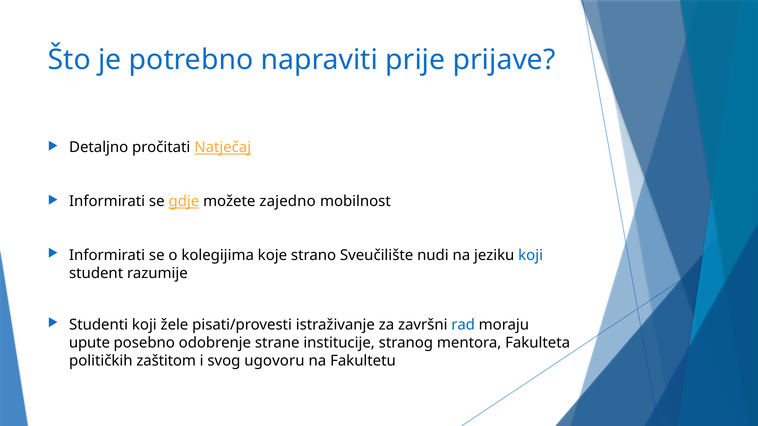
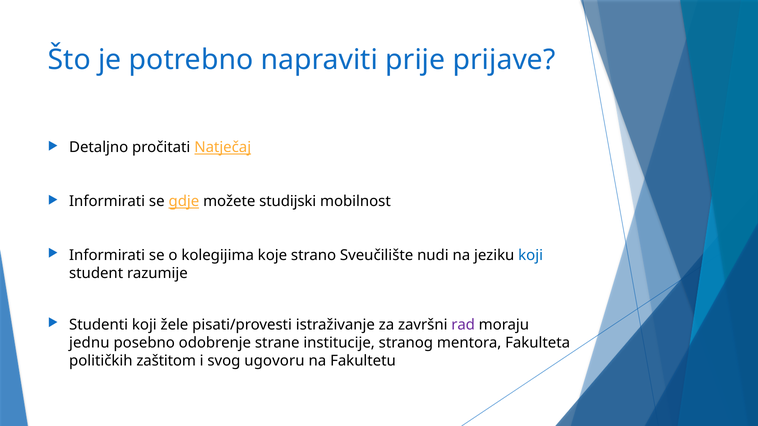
zajedno: zajedno -> studijski (288, 201)
rad colour: blue -> purple (463, 325)
upute: upute -> jednu (89, 343)
